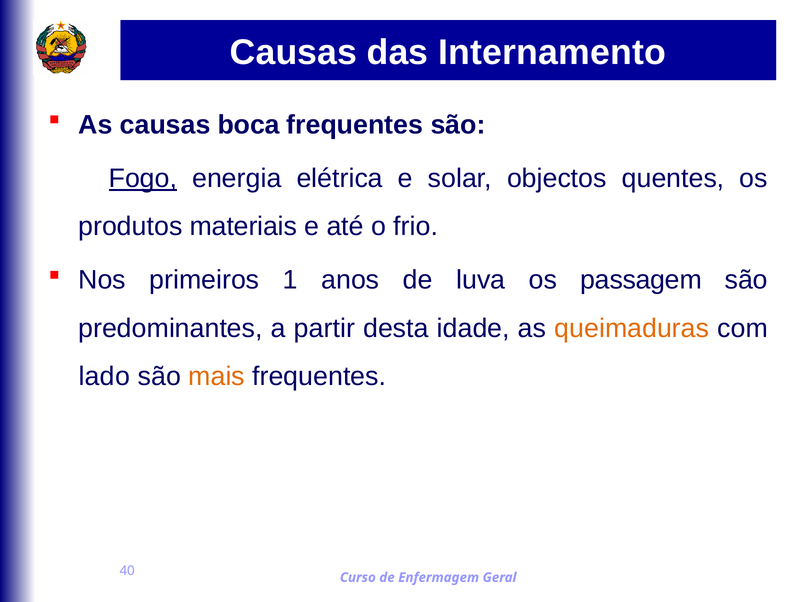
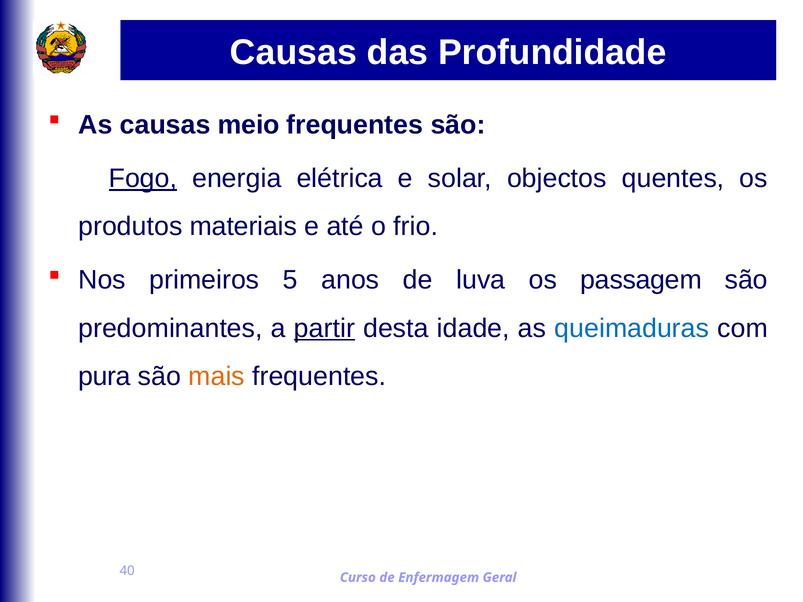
Internamento: Internamento -> Profundidade (552, 53)
boca: boca -> meio (249, 125)
1: 1 -> 5 (290, 280)
partir underline: none -> present (325, 328)
queimaduras colour: orange -> blue (632, 328)
lado: lado -> pura (104, 377)
